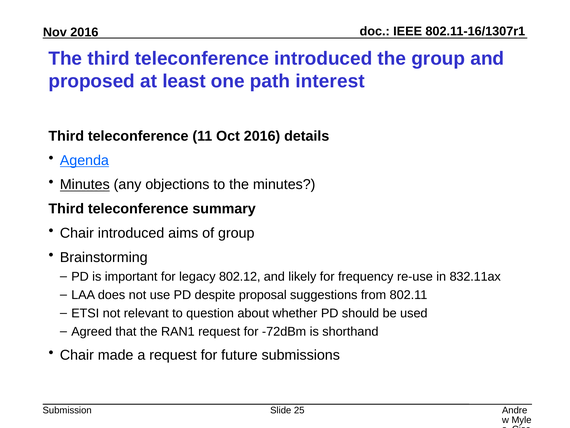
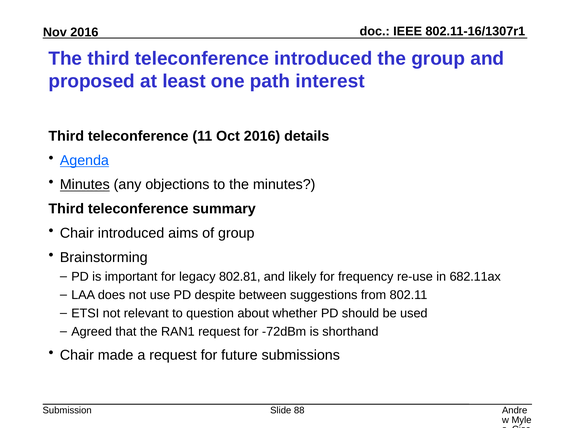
802.12: 802.12 -> 802.81 (240, 276)
832.11ax: 832.11ax -> 682.11ax (475, 276)
proposal: proposal -> between (263, 295)
25: 25 -> 88 (299, 410)
